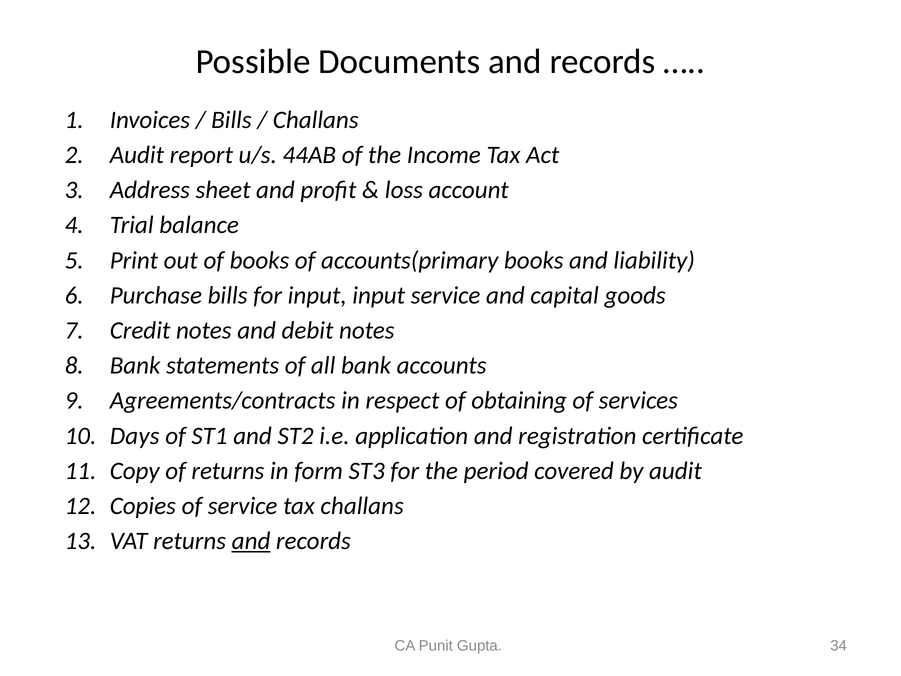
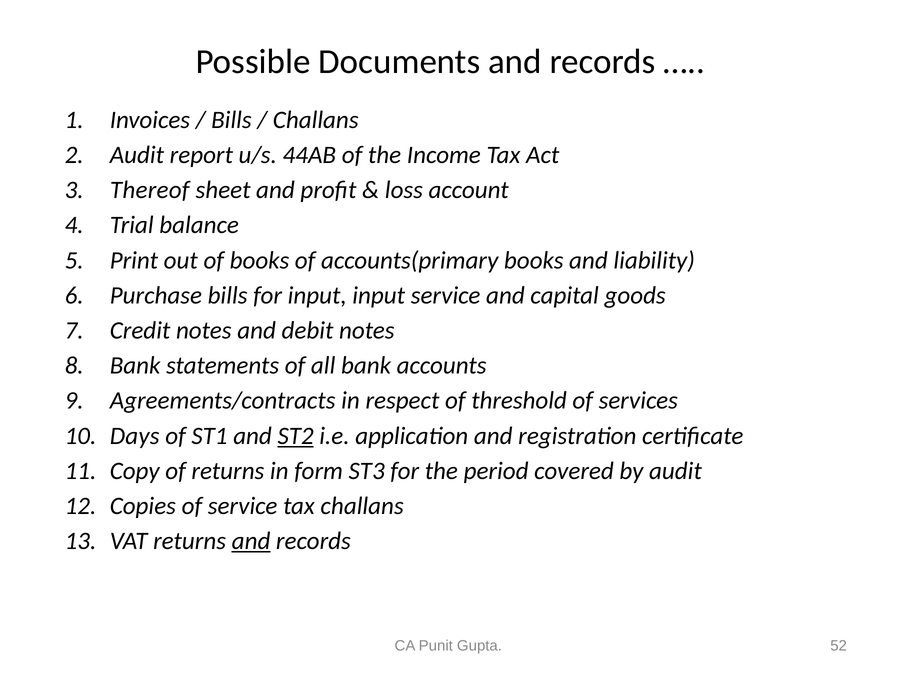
Address: Address -> Thereof (150, 190)
obtaining: obtaining -> threshold (519, 401)
ST2 underline: none -> present (296, 436)
34: 34 -> 52 (839, 645)
